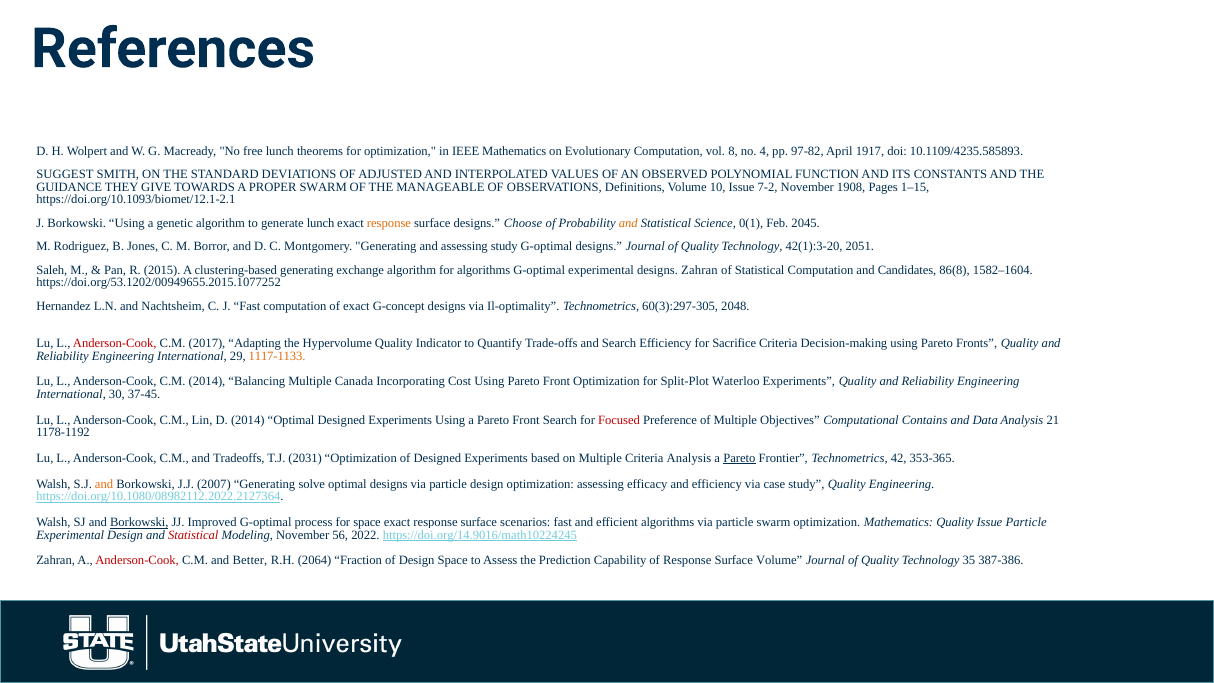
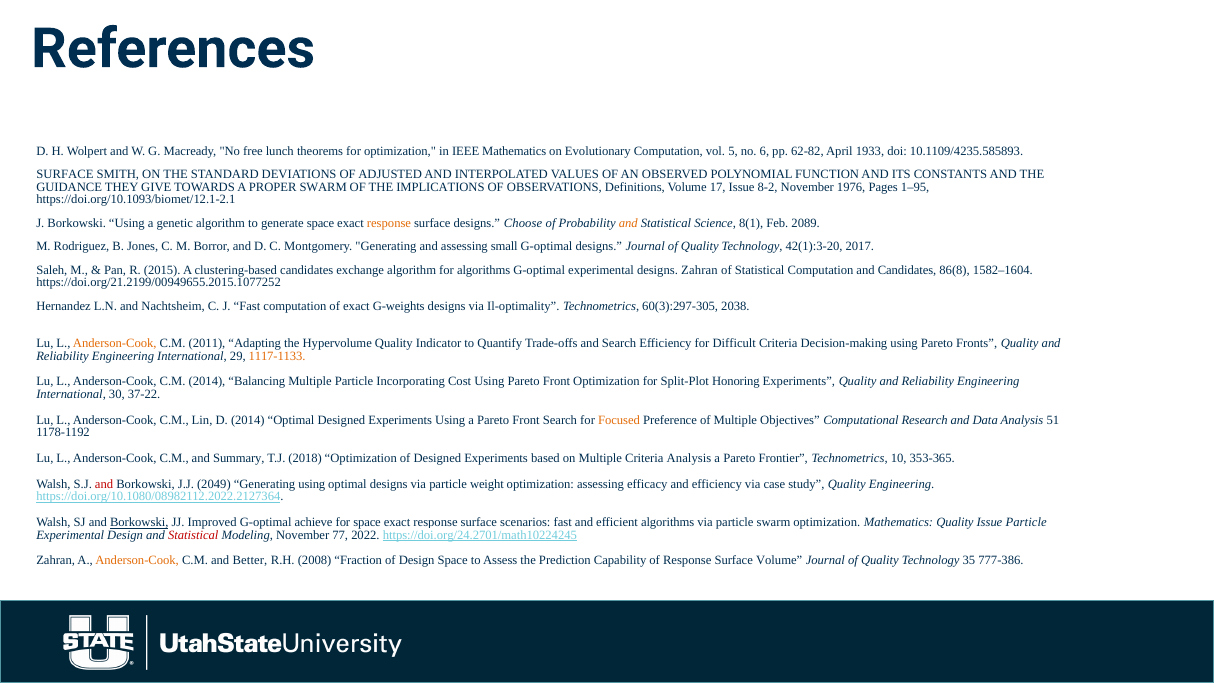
8: 8 -> 5 (733, 151)
4: 4 -> 6 (764, 151)
97-82: 97-82 -> 62-82 (807, 151)
1917: 1917 -> 1933 (870, 151)
SUGGEST: SUGGEST -> SURFACE (65, 175)
MANAGEABLE: MANAGEABLE -> IMPLICATIONS (440, 187)
10: 10 -> 17 (718, 187)
7-2: 7-2 -> 8-2 (768, 187)
1908: 1908 -> 1976 (851, 187)
1–15: 1–15 -> 1–95 (915, 187)
generate lunch: lunch -> space (321, 223)
0(1: 0(1 -> 8(1 (751, 223)
2045: 2045 -> 2089 (806, 223)
assessing study: study -> small (504, 247)
2051: 2051 -> 2017 (860, 247)
clustering-based generating: generating -> candidates (307, 270)
https://doi.org/53.1202/00949655.2015.1077252: https://doi.org/53.1202/00949655.2015.1077252 -> https://doi.org/21.2199/00949655.2015.1077252 (159, 283)
G-concept: G-concept -> G-weights (399, 306)
2048: 2048 -> 2038 (735, 306)
Anderson-Cook colour: red -> orange (115, 343)
2017: 2017 -> 2011 (207, 343)
Sacrifice: Sacrifice -> Difficult (734, 343)
Multiple Canada: Canada -> Particle (354, 382)
Waterloo: Waterloo -> Honoring (736, 382)
37-45: 37-45 -> 37-22 (144, 394)
Focused colour: red -> orange (619, 420)
Contains: Contains -> Research (925, 420)
21: 21 -> 51 (1053, 420)
Tradeoffs: Tradeoffs -> Summary (239, 458)
2031: 2031 -> 2018 (305, 458)
Pareto underline: present -> none (739, 458)
42: 42 -> 10 (899, 458)
and colour: orange -> red (104, 484)
2007: 2007 -> 2049 (214, 484)
Generating solve: solve -> using (312, 484)
particle design: design -> weight (487, 484)
process: process -> achieve (314, 522)
56: 56 -> 77 (340, 535)
https://doi.org/14.9016/math10224245: https://doi.org/14.9016/math10224245 -> https://doi.org/24.2701/math10224245 (480, 535)
Anderson-Cook colour: red -> orange (137, 561)
2064: 2064 -> 2008 (315, 561)
387-386: 387-386 -> 777-386 (1001, 561)
